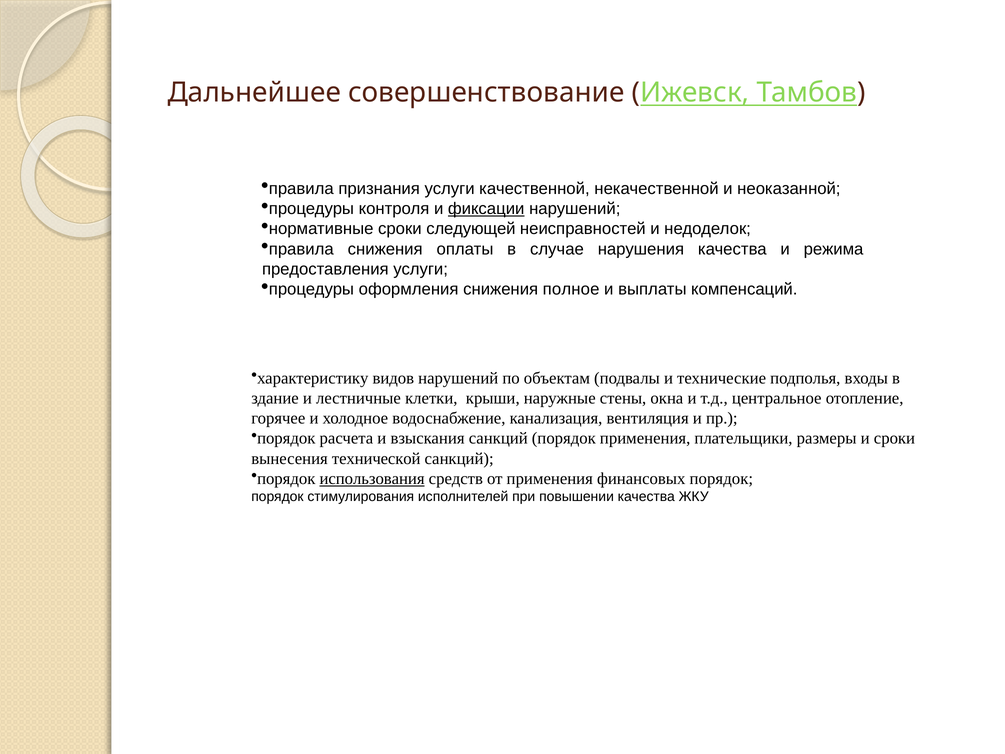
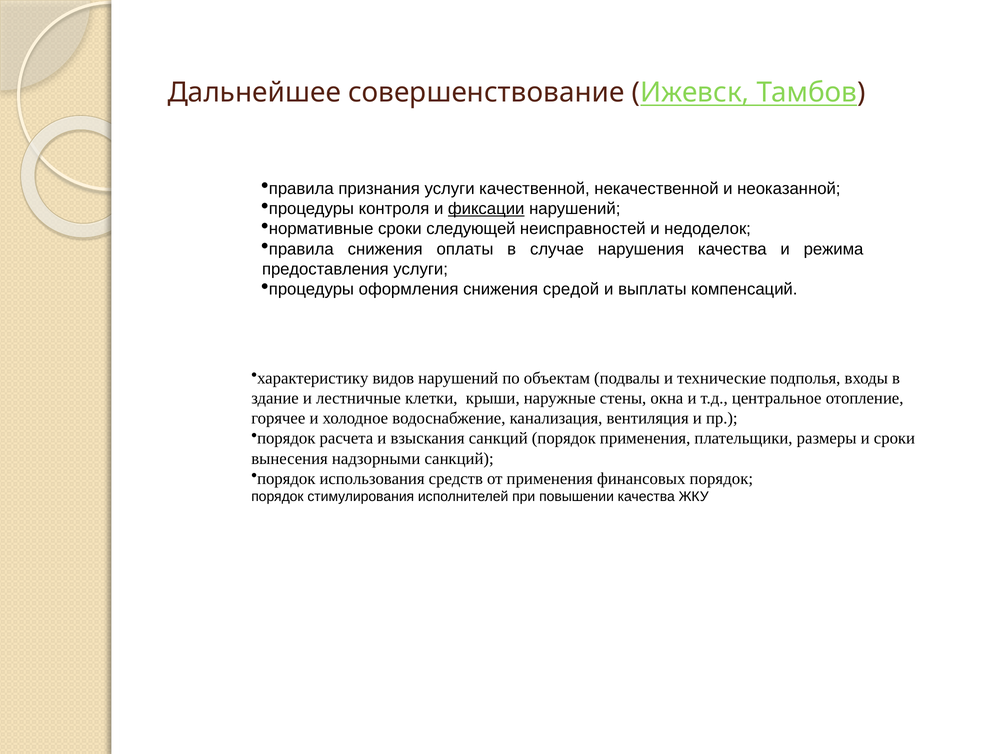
полное: полное -> средой (571, 289)
технической: технической -> надзорными (376, 458)
использования underline: present -> none (372, 478)
